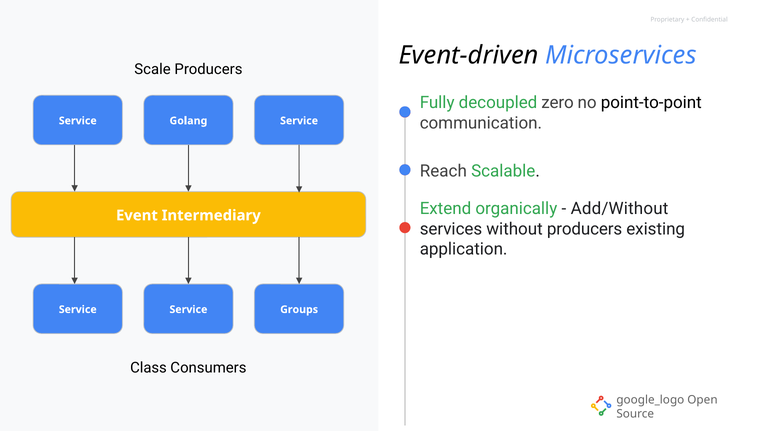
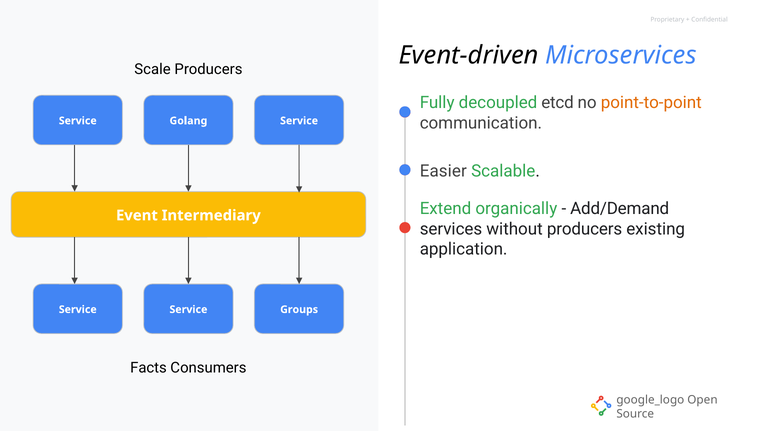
zero: zero -> etcd (558, 103)
point-to-point colour: black -> orange (651, 103)
Reach: Reach -> Easier (443, 171)
Add/Without: Add/Without -> Add/Demand (620, 208)
Class: Class -> Facts (148, 368)
